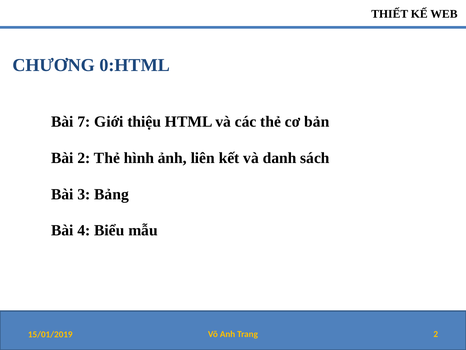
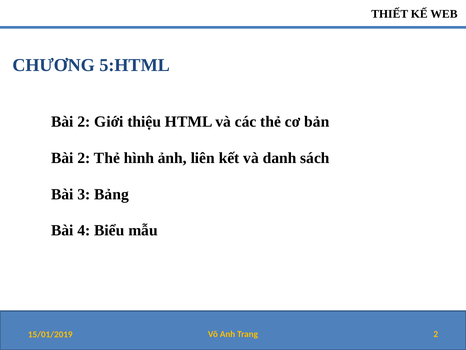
0:HTML: 0:HTML -> 5:HTML (135, 65)
7: 7 -> 2 (84, 121)
